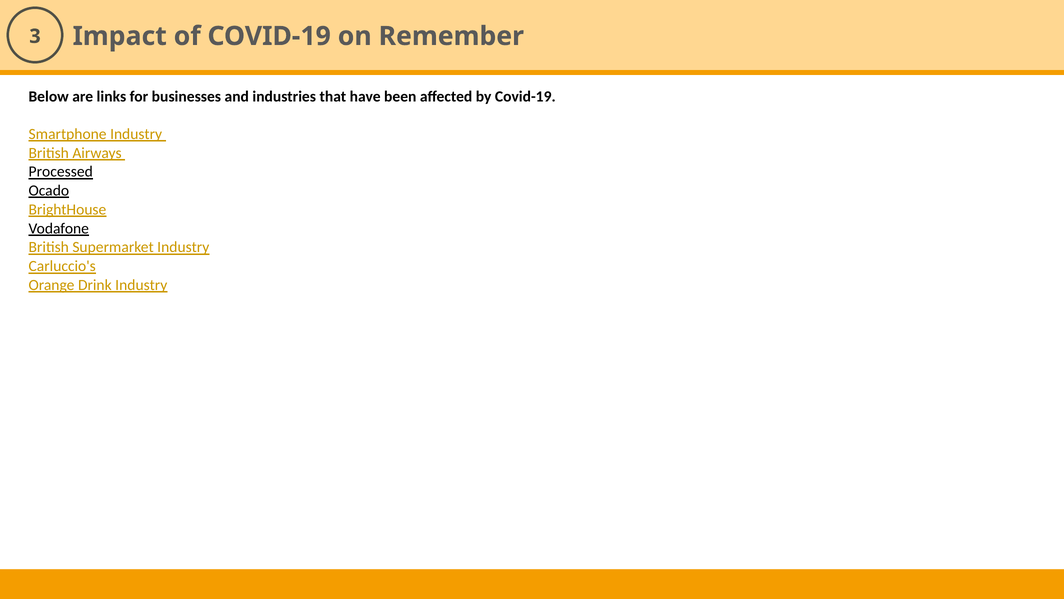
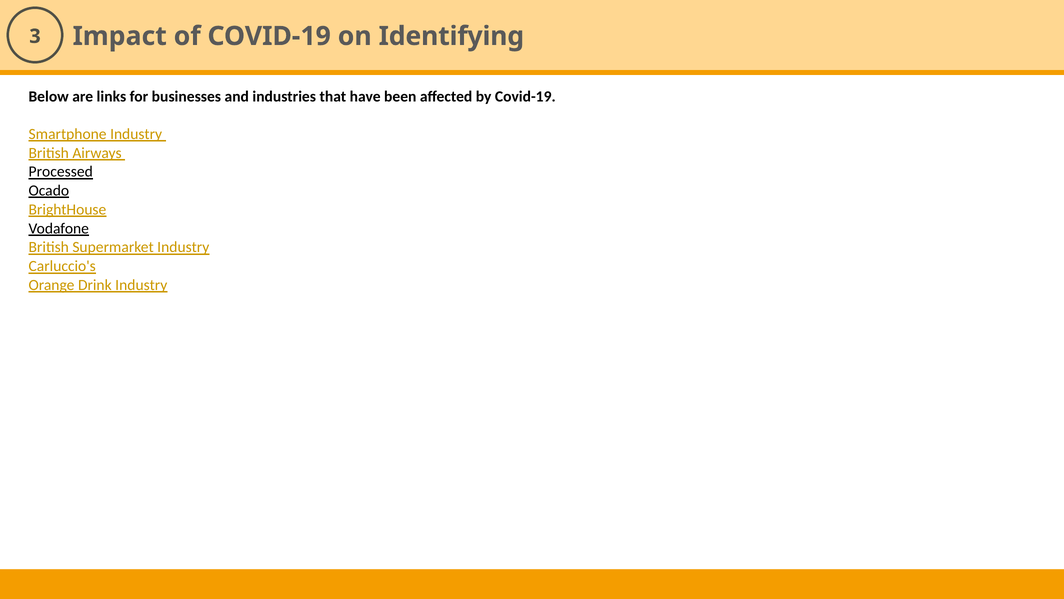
Remember: Remember -> Identifying (451, 36)
